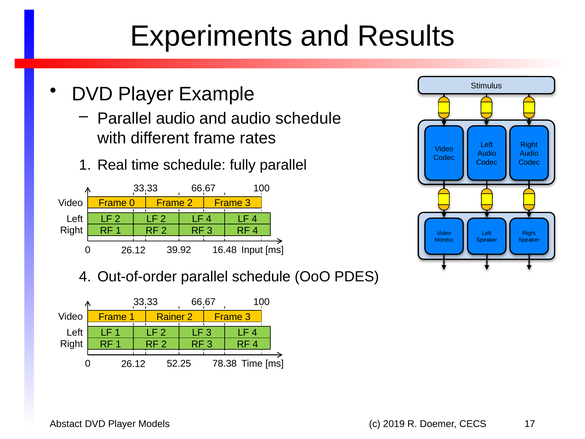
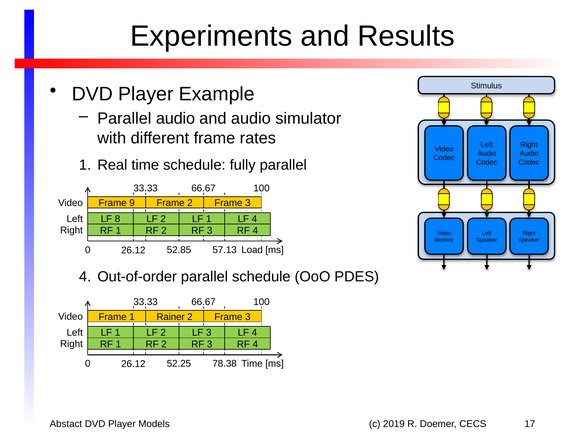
audio schedule: schedule -> simulator (308, 118)
Frame 0: 0 -> 9 (132, 203)
2: 2 -> 8 (118, 219)
4: 4 -> 1 (209, 219)
39.92: 39.92 -> 52.85 (179, 250)
16.48: 16.48 -> 57.13 (225, 250)
Input: Input -> Load (252, 250)
